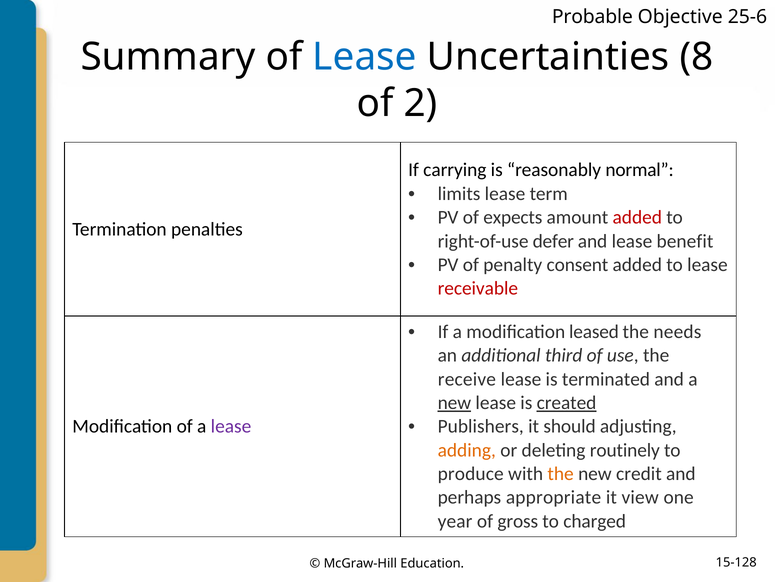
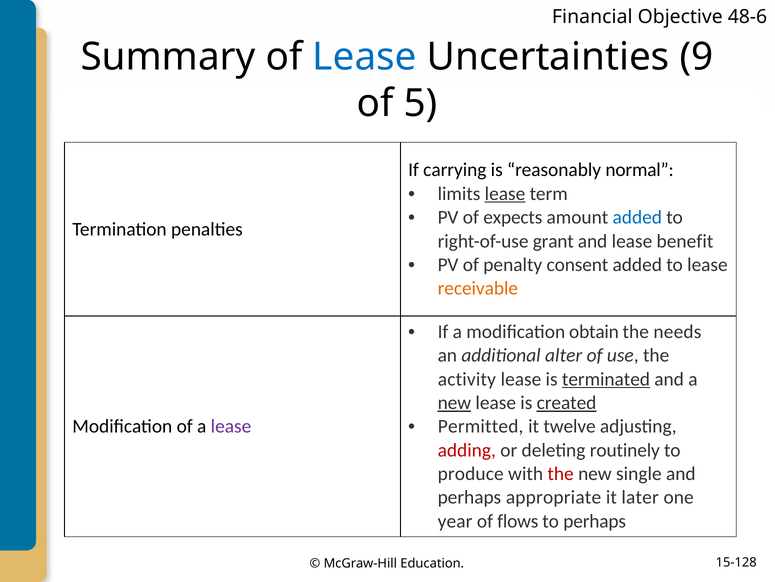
Probable: Probable -> Financial (592, 17)
25-6: 25-6 -> 48-6 (747, 17)
8: 8 -> 9 (697, 57)
2: 2 -> 5 (421, 103)
lease underline: none -> present (505, 194)
added colour: red -> blue (637, 217)
defer: defer -> grant (553, 241)
receivable colour: red -> orange (478, 288)
leased: leased -> obtain (594, 331)
third: third -> alter (564, 355)
receive: receive -> activity (467, 379)
terminated underline: none -> present (606, 379)
Publishers: Publishers -> Permitted (481, 426)
should: should -> twelve (570, 426)
adding colour: orange -> red (467, 450)
the colour: orange -> red (561, 473)
credit: credit -> single (639, 473)
view: view -> later (640, 497)
gross: gross -> flows (518, 521)
to charged: charged -> perhaps (595, 521)
